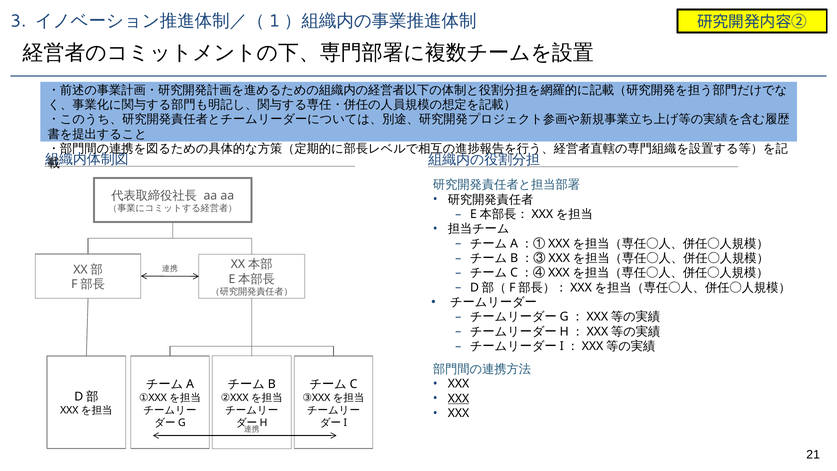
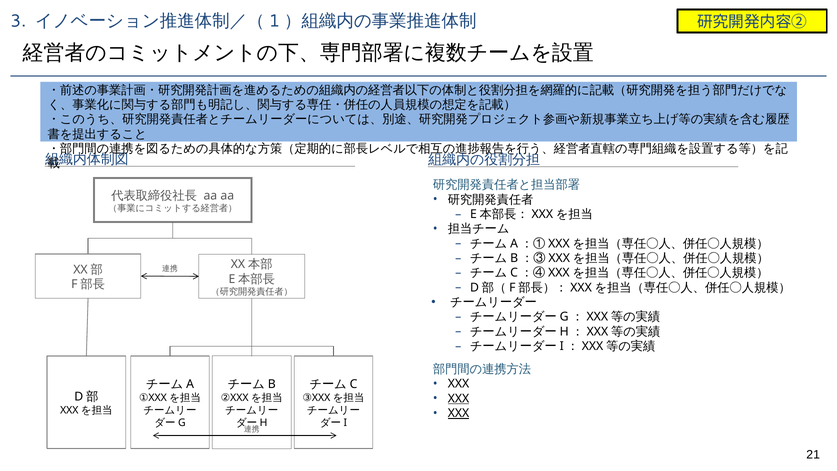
XXX underline: none -> present (459, 413)
